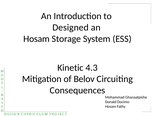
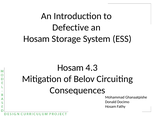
Designed: Designed -> Defective (71, 28)
Kinetic: Kinetic -> Hosam (70, 68)
